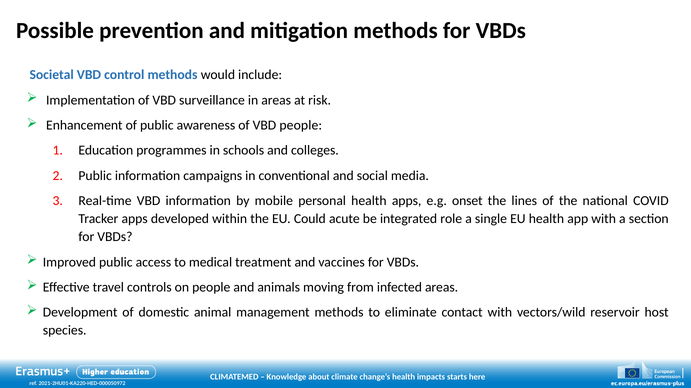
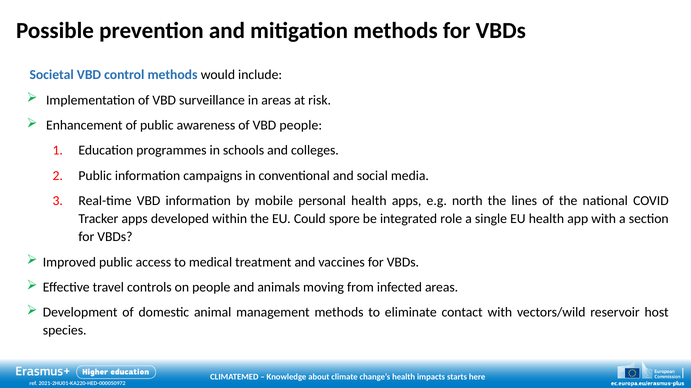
onset: onset -> north (467, 201)
acute: acute -> spore (344, 219)
